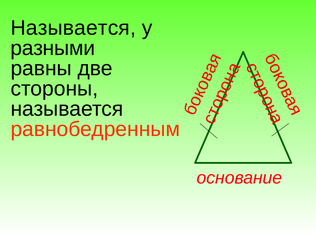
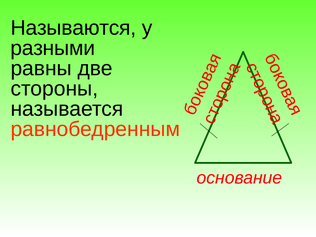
Называется: Называется -> Называются (73, 28)
